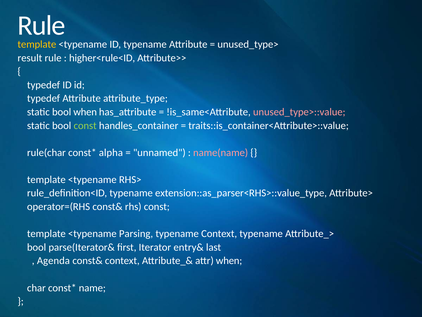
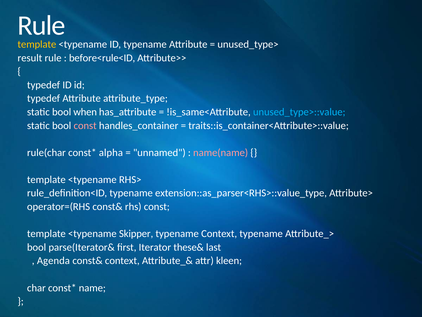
higher<rule<ID: higher<rule<ID -> before<rule<ID (102, 58)
unused_type>::value colour: pink -> light blue (299, 112)
const colour: light green -> pink (85, 125)
Parsing: Parsing -> Skipper (136, 233)
entry&: entry& -> these& (189, 247)
attr when: when -> kleen (229, 260)
